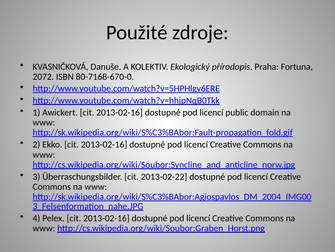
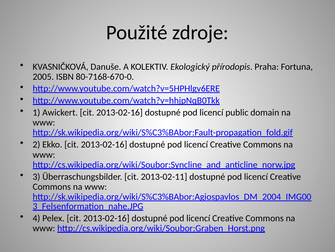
2072: 2072 -> 2005 (43, 77)
2013-02-22: 2013-02-22 -> 2013-02-11 (164, 176)
